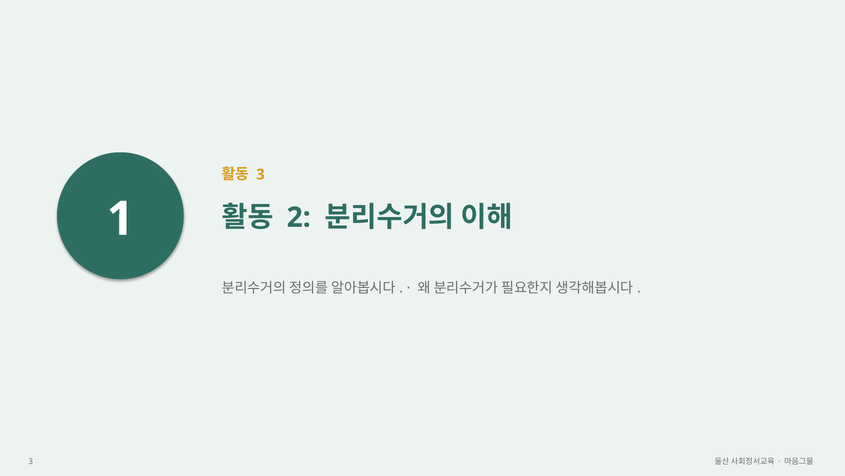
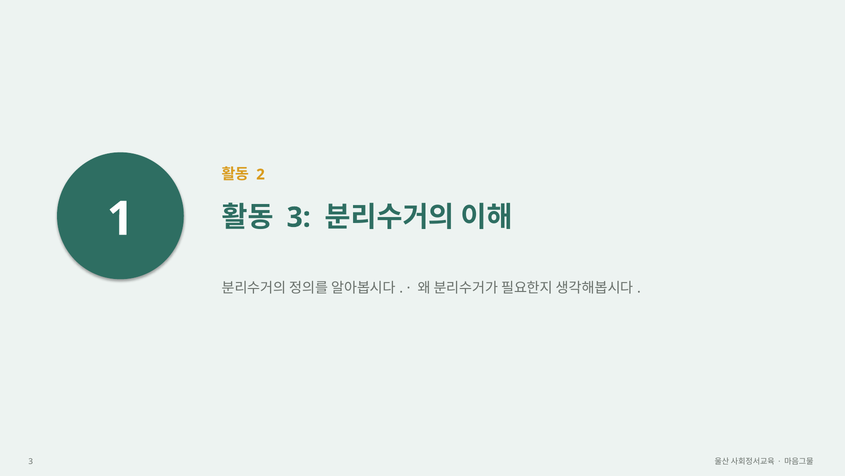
3: 3 -> 2 (261, 174)
2: 2 -> 3 (299, 217)
